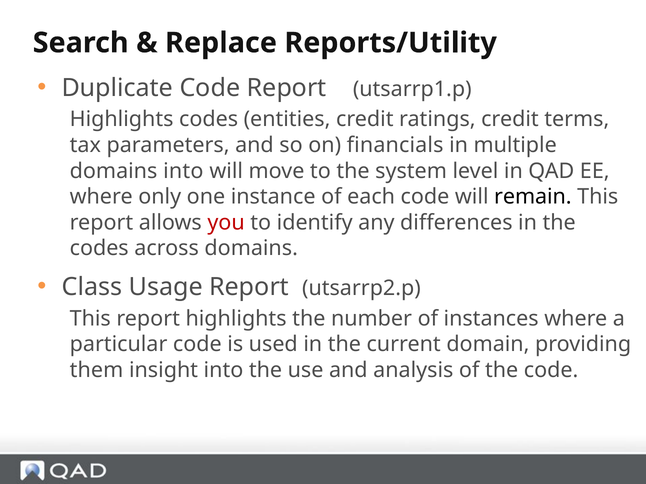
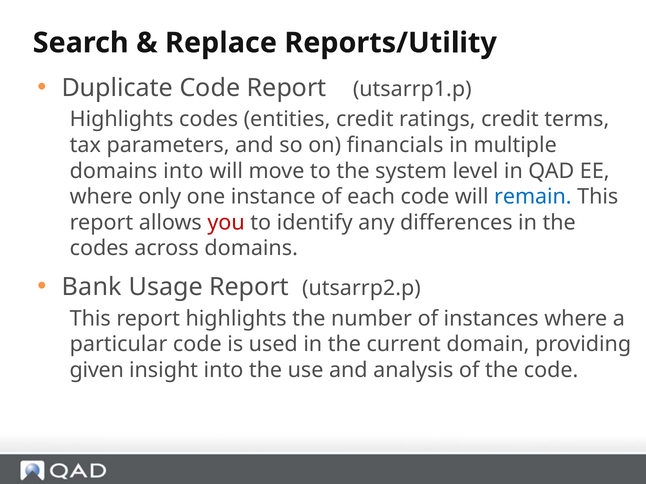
remain colour: black -> blue (533, 197)
Class: Class -> Bank (92, 287)
them: them -> given (97, 370)
